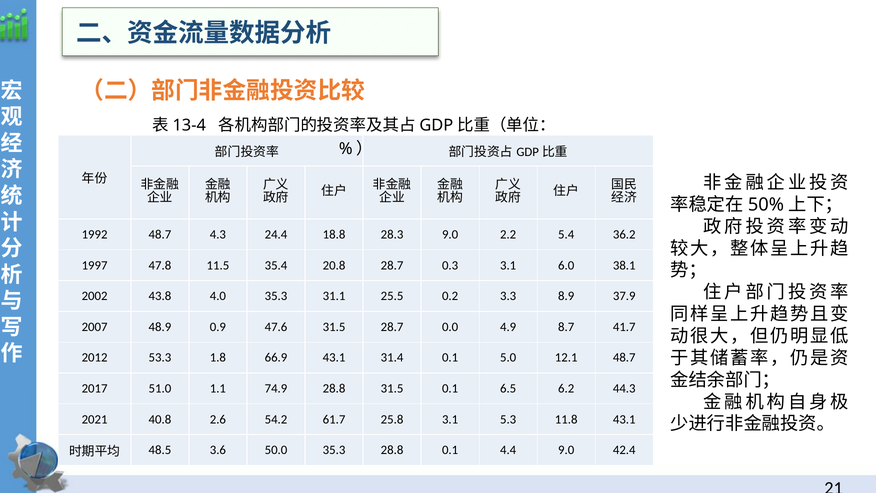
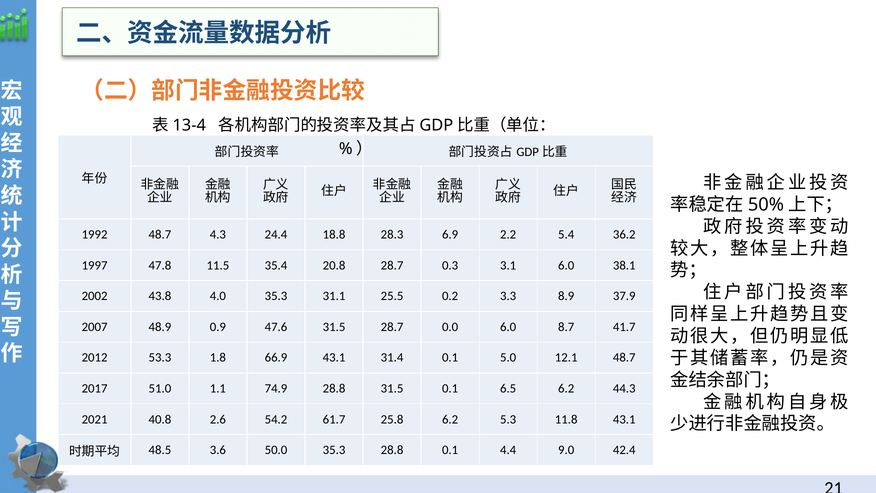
28.3 9.0: 9.0 -> 6.9 (450, 234)
0.0 4.9: 4.9 -> 6.0 (508, 327)
25.8 3.1: 3.1 -> 6.2 (450, 419)
